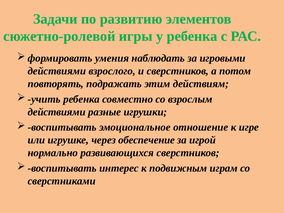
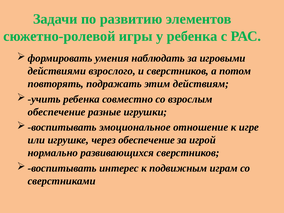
действиями: действиями -> обеспечение (57, 112)
